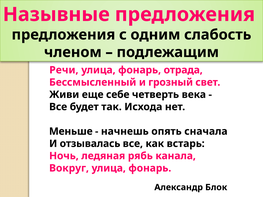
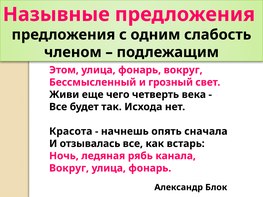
Речи: Речи -> Этом (64, 70)
фонарь отрада: отрада -> вокруг (183, 70)
себе: себе -> чего (118, 95)
Меньше: Меньше -> Красота (71, 132)
